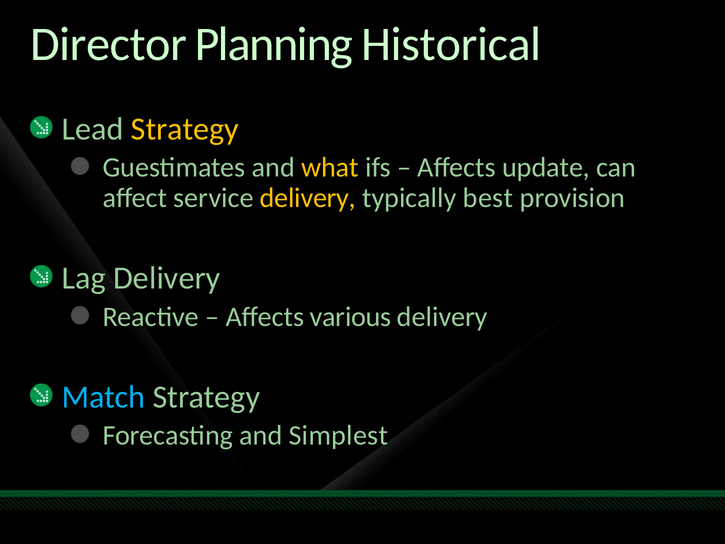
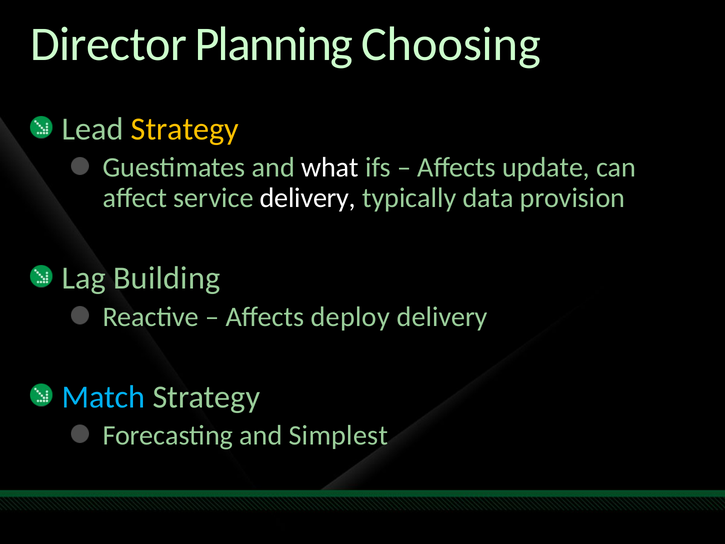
Historical: Historical -> Choosing (451, 44)
what colour: yellow -> white (330, 167)
delivery colour: yellow -> white (308, 198)
best: best -> data (488, 198)
Lag Delivery: Delivery -> Building (167, 278)
various: various -> deploy (350, 317)
